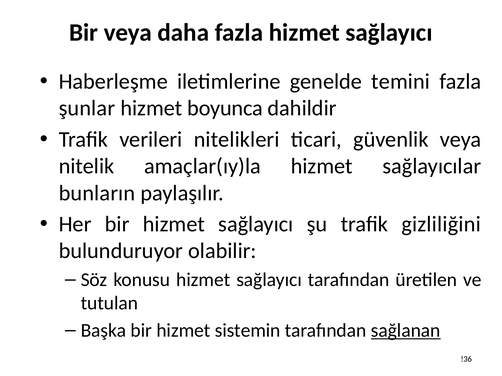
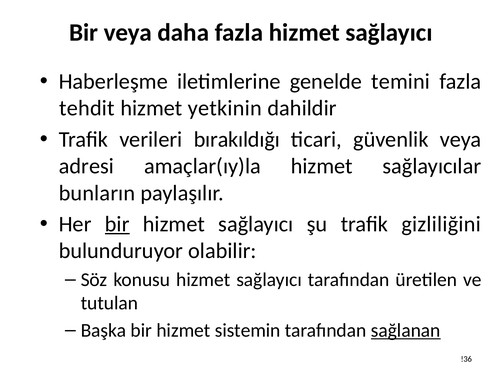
şunlar: şunlar -> tehdit (87, 108)
boyunca: boyunca -> yetkinin (225, 108)
nitelikleri: nitelikleri -> bırakıldığı (237, 140)
nitelik: nitelik -> adresi (86, 166)
bir underline: none -> present (117, 225)
